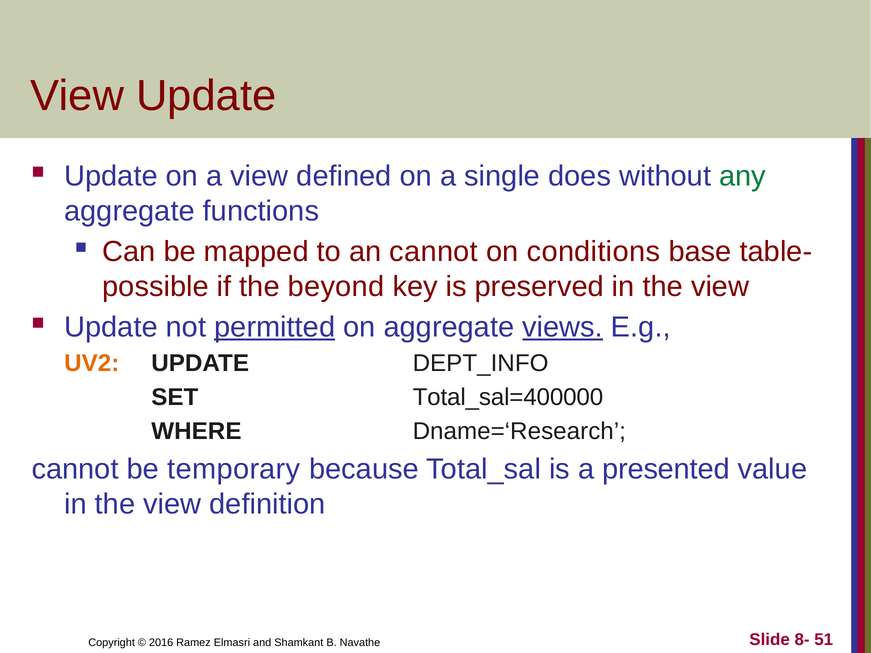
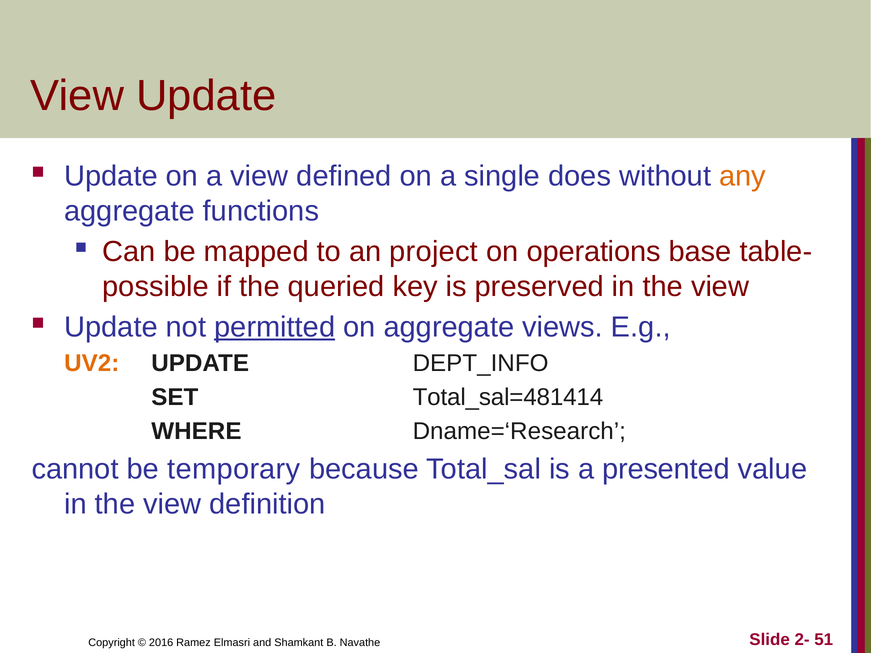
any colour: green -> orange (743, 176)
an cannot: cannot -> project (434, 252)
conditions: conditions -> operations (594, 252)
beyond: beyond -> queried (336, 287)
views underline: present -> none (563, 327)
Total_sal=400000: Total_sal=400000 -> Total_sal=481414 (508, 398)
8-: 8- -> 2- (802, 640)
